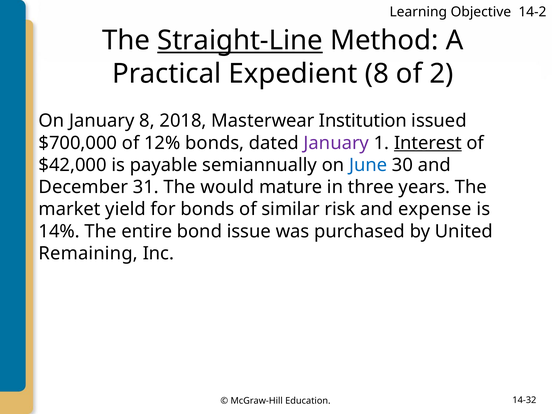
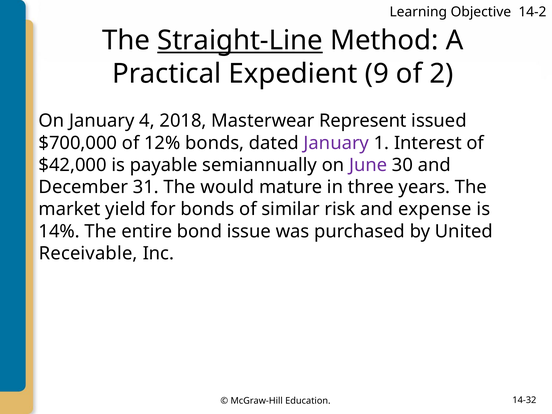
Expedient 8: 8 -> 9 (377, 74)
January 8: 8 -> 4 (147, 121)
Institution: Institution -> Represent (363, 121)
Interest underline: present -> none (428, 143)
June colour: blue -> purple (368, 165)
Remaining: Remaining -> Receivable (88, 253)
